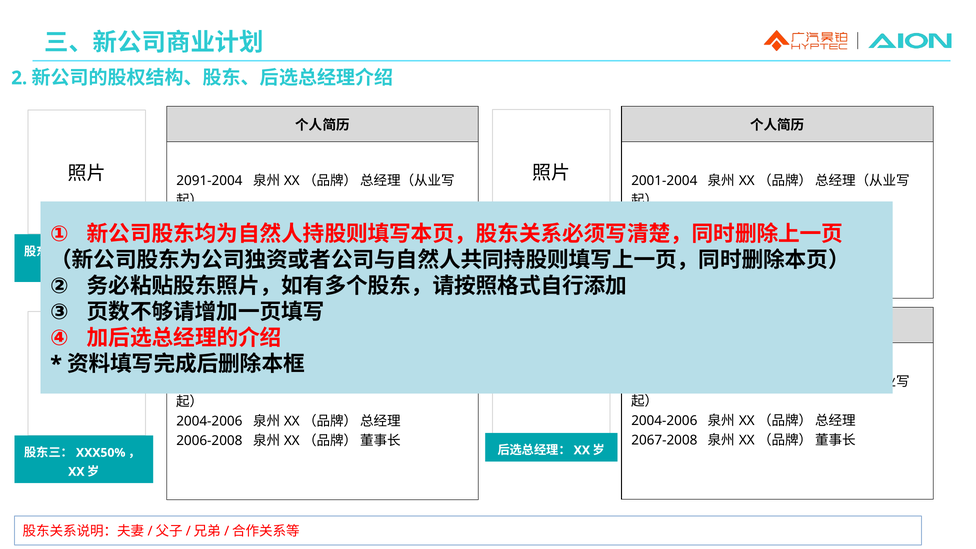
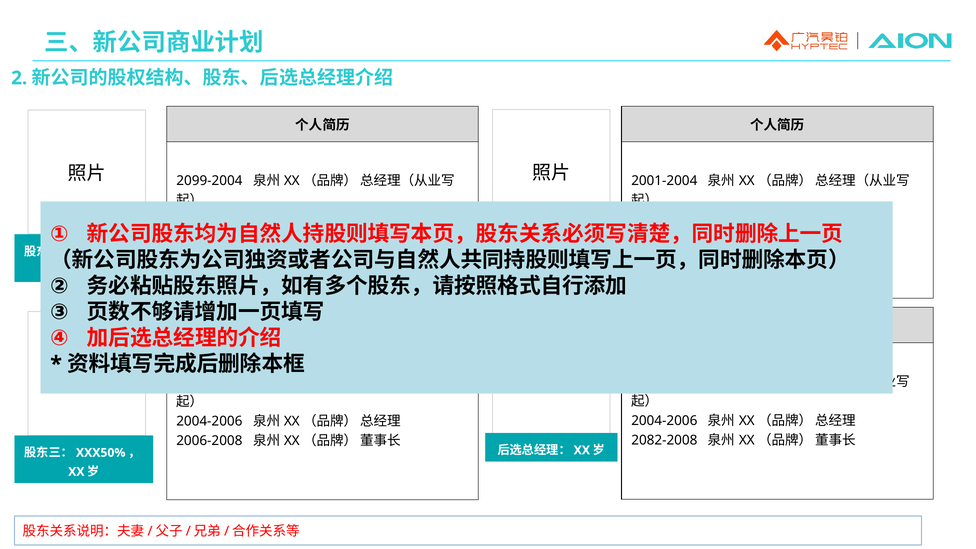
2091-2004: 2091-2004 -> 2099-2004 (209, 181)
2067-2008: 2067-2008 -> 2082-2008 (664, 440)
